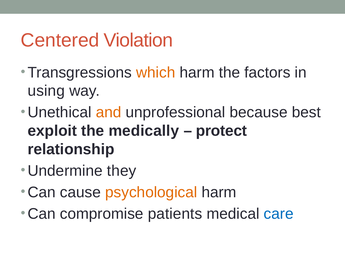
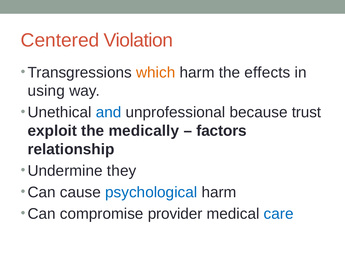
factors: factors -> effects (267, 72)
and colour: orange -> blue (109, 112)
best: best -> trust (306, 112)
protect: protect -> factors (221, 131)
psychological colour: orange -> blue (151, 192)
patients: patients -> provider (175, 213)
